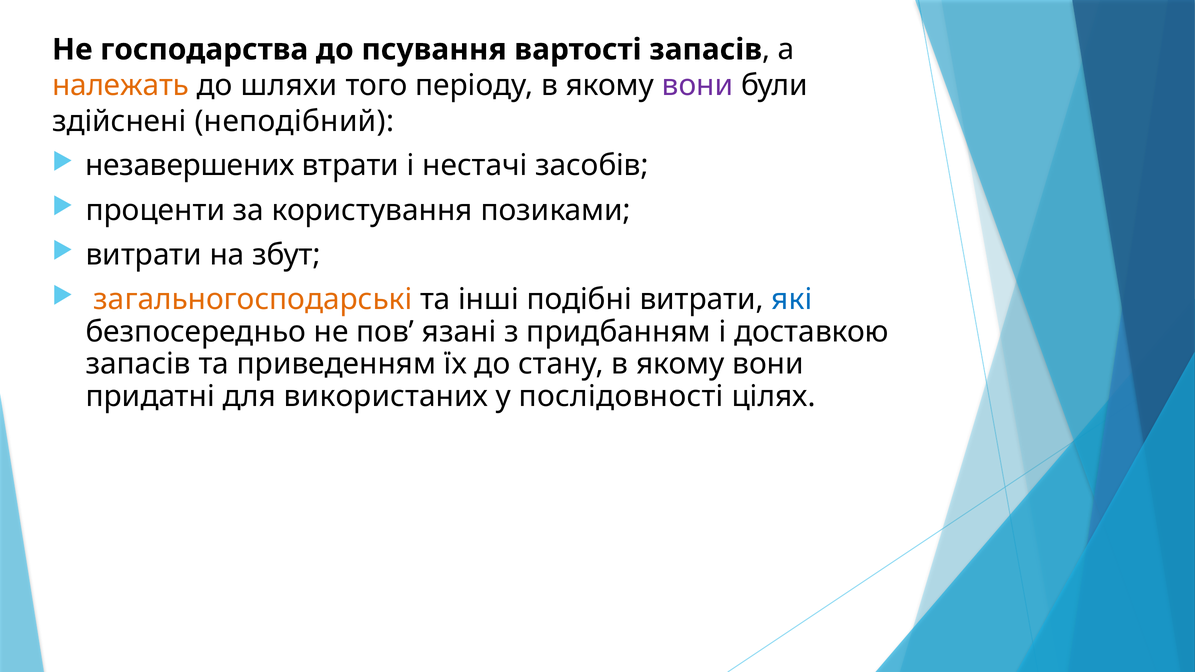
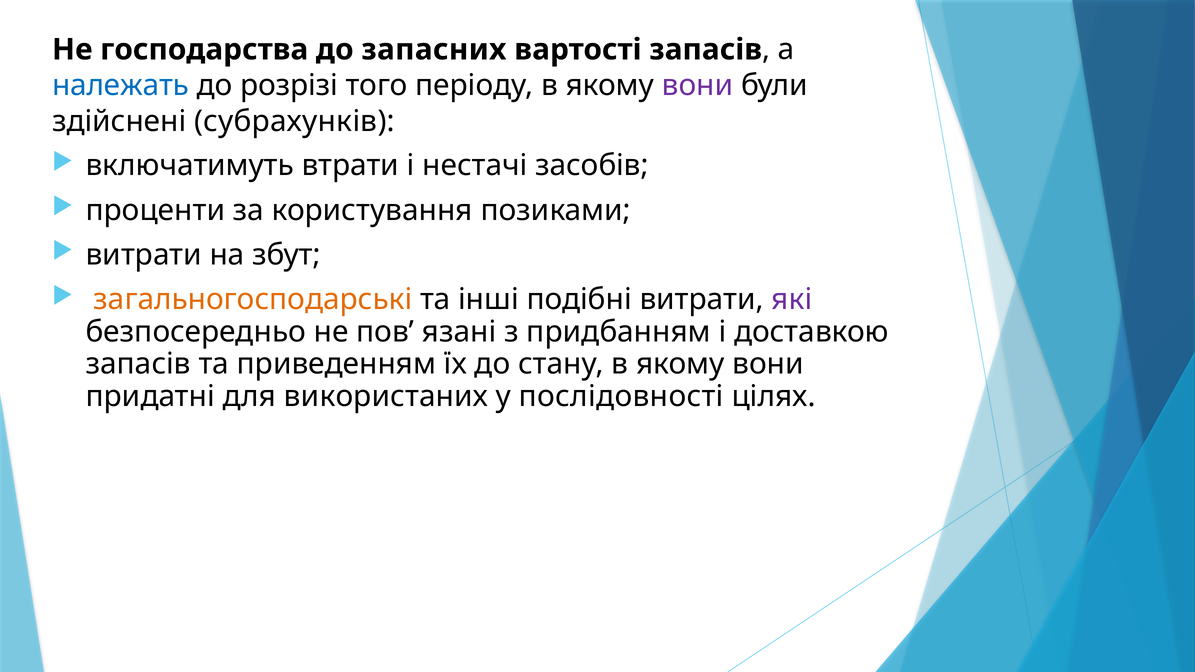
псування: псування -> запасних (434, 50)
належать colour: orange -> blue (121, 85)
шляхи: шляхи -> розрізі (289, 85)
неподібний: неподібний -> субрахунків (294, 121)
незавершених: незавершених -> включатимуть (190, 166)
якi colour: blue -> purple (792, 300)
